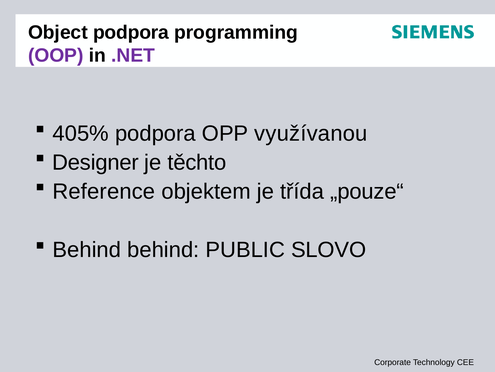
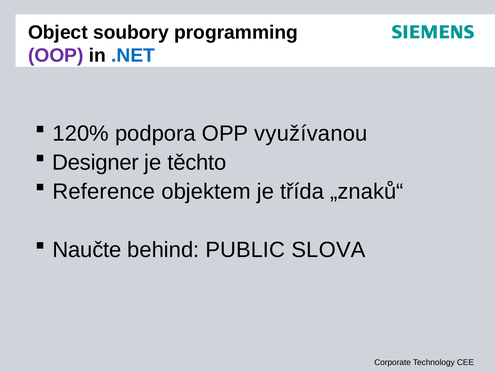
Object podpora: podpora -> soubory (131, 32)
.NET colour: purple -> blue (133, 56)
405%: 405% -> 120% (81, 133)
„pouze“: „pouze“ -> „znaků“ (367, 191)
Behind: Behind -> Naučte (87, 249)
SLOVO: SLOVO -> SLOVA (328, 249)
